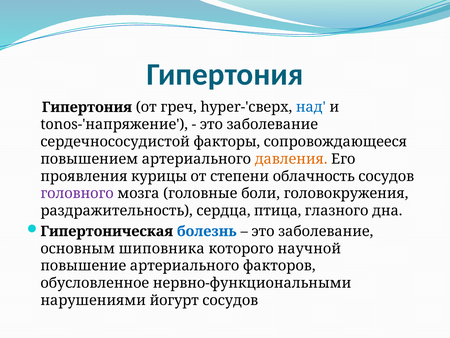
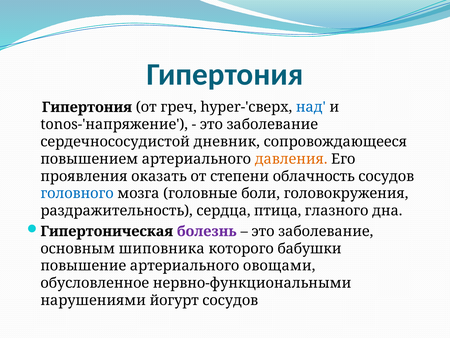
факторы: факторы -> дневник (227, 142)
курицы: курицы -> оказать (159, 176)
головного colour: purple -> blue (77, 193)
болезнь colour: blue -> purple (207, 231)
научной: научной -> бабушки (309, 248)
факторов: факторов -> овощами (279, 265)
